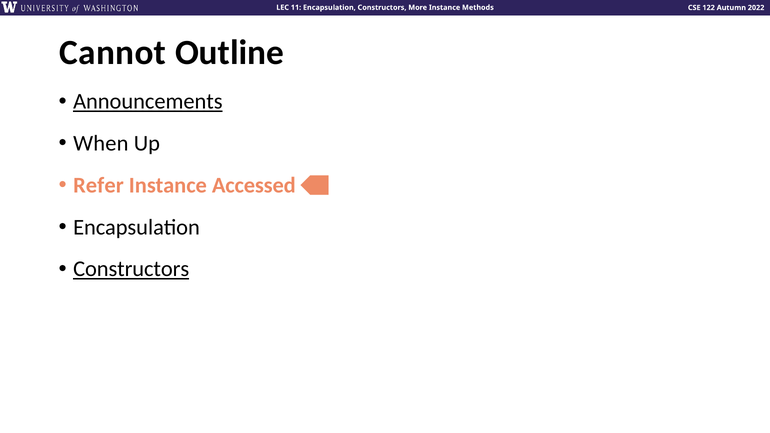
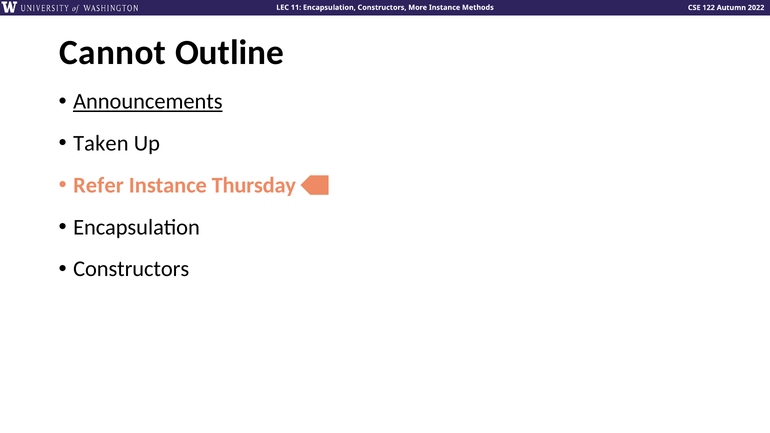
When: When -> Taken (101, 143)
Accessed: Accessed -> Thursday (254, 185)
Constructors underline: present -> none (131, 269)
